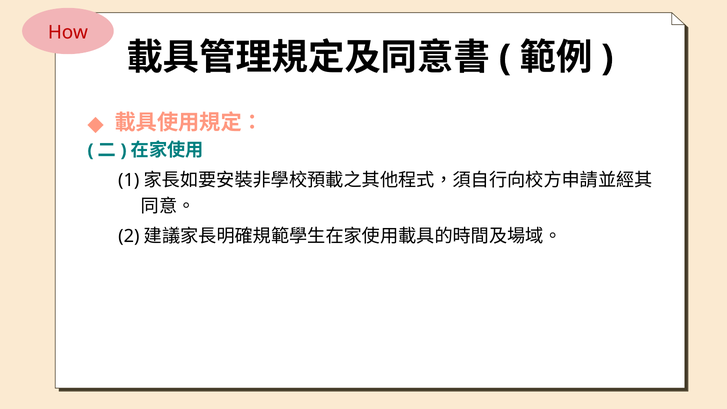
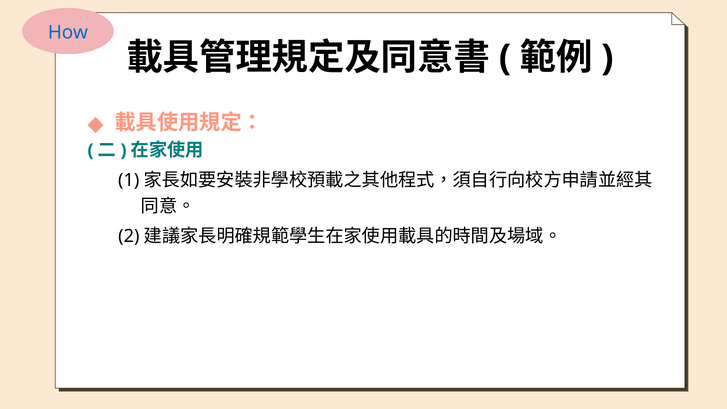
How colour: red -> blue (68, 32)
